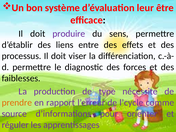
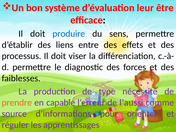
produire colour: purple -> blue (69, 34)
rapport: rapport -> capable (61, 103)
l’cycle: l’cycle -> l’aussi (131, 103)
